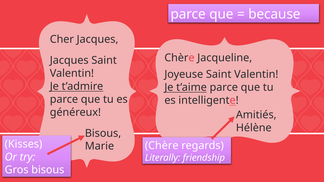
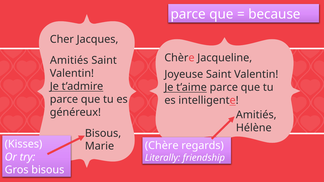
Jacques: Jacques -> Amitiés (69, 61)
